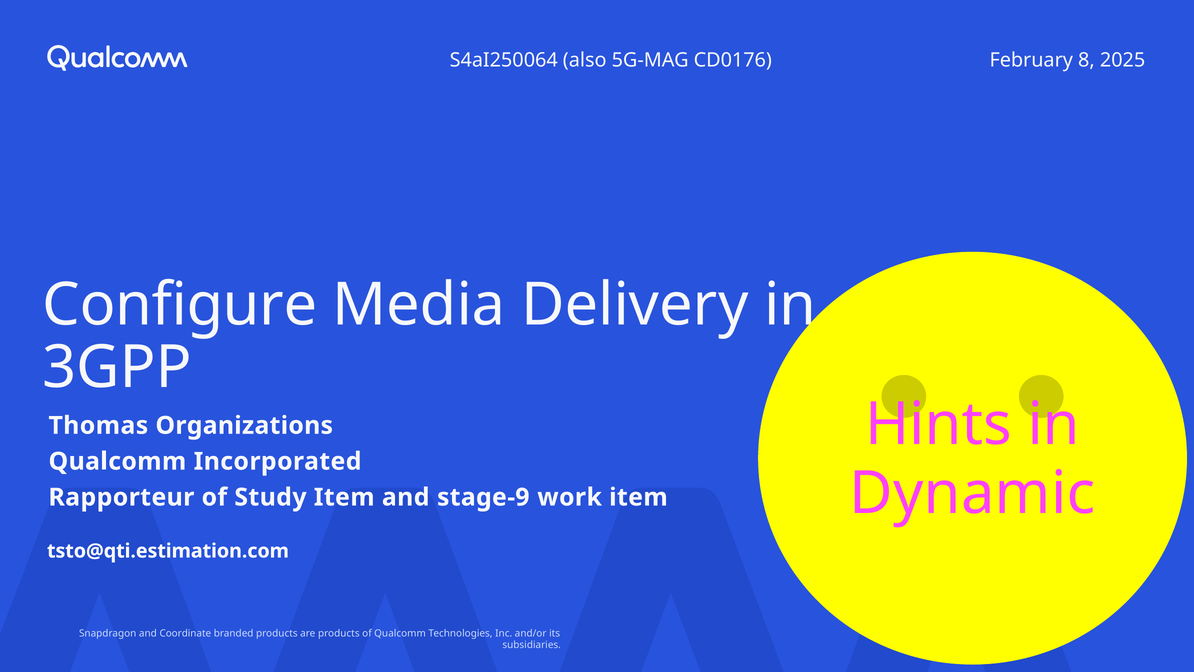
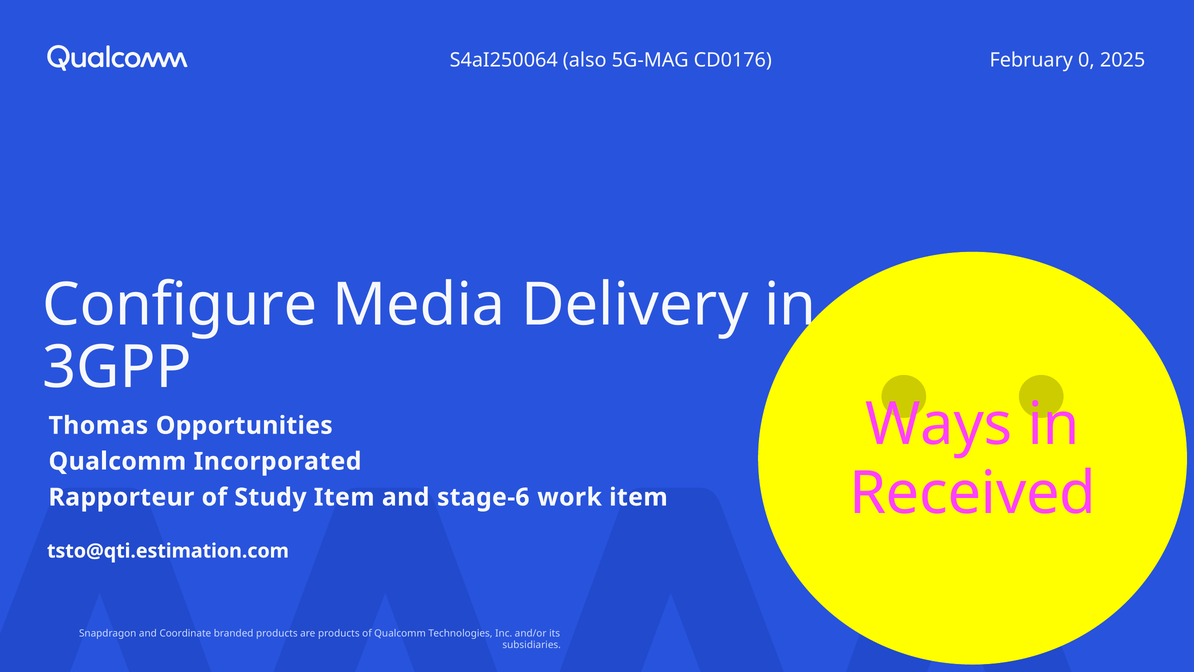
8: 8 -> 0 (1086, 60)
Hints: Hints -> Ways (939, 424)
Organizations: Organizations -> Opportunities (244, 425)
Dynamic: Dynamic -> Received (973, 493)
stage-9: stage-9 -> stage-6 (483, 497)
